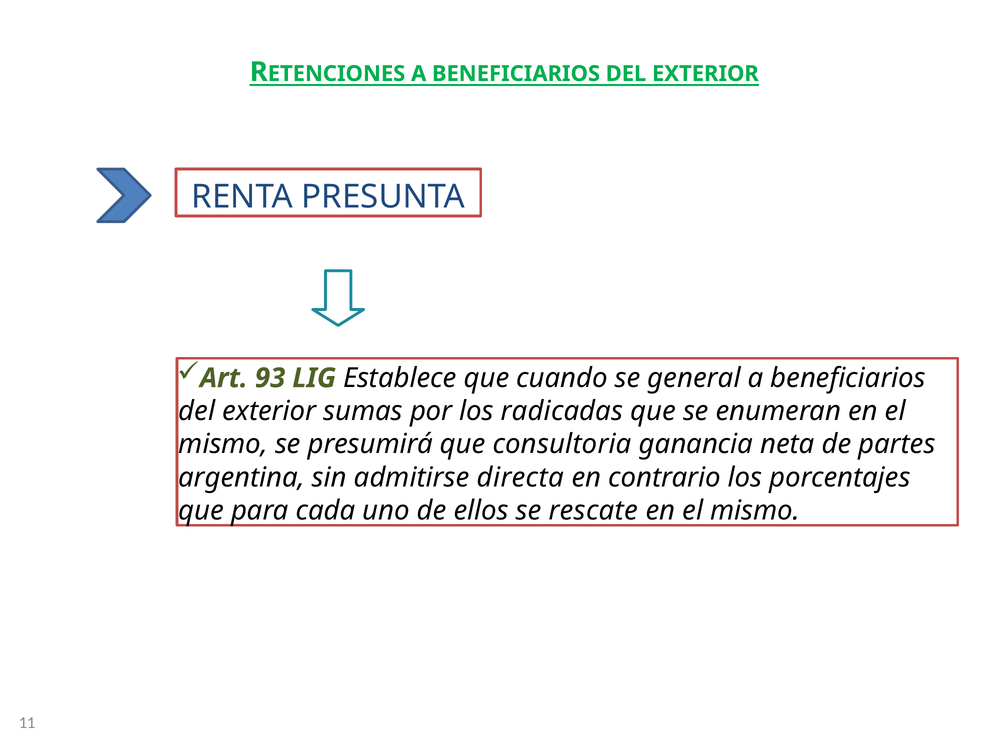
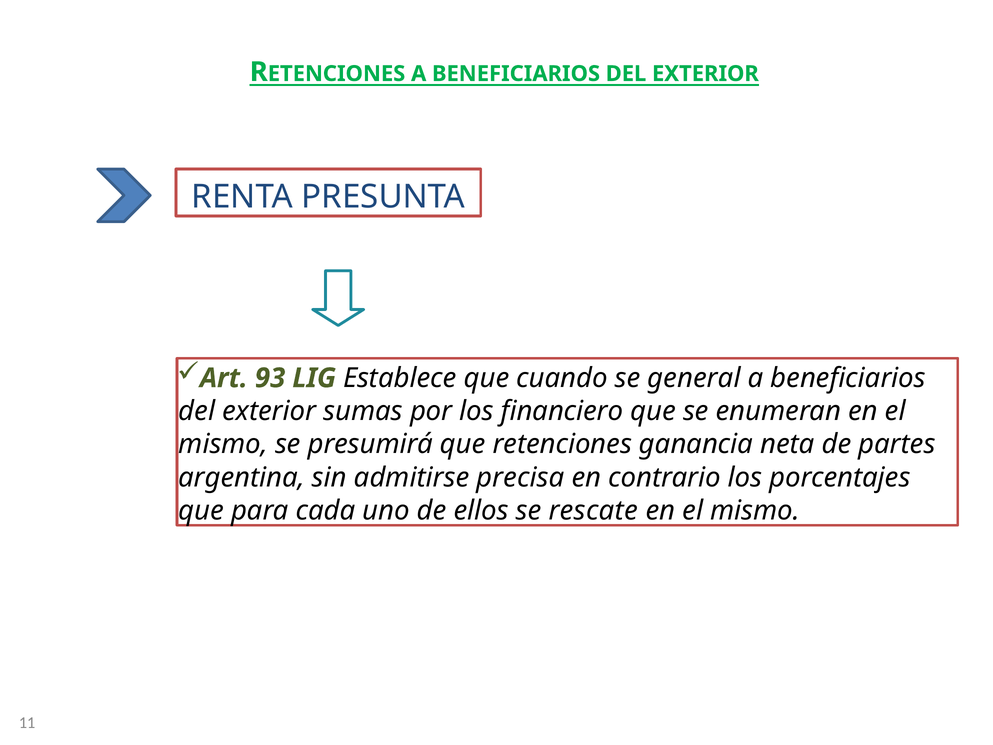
radicadas: radicadas -> financiero (562, 411)
que consultoria: consultoria -> retenciones (562, 444)
directa: directa -> precisa (520, 477)
